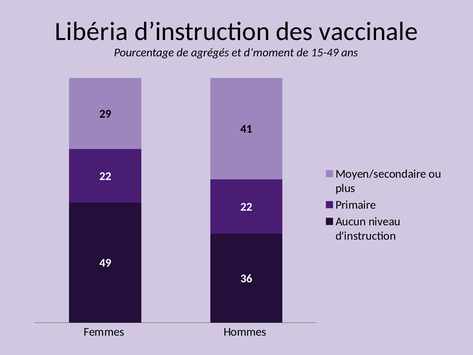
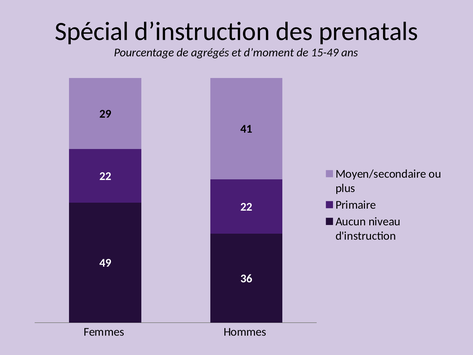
Libéria: Libéria -> Spécial (92, 31)
vaccinale: vaccinale -> prenatals (368, 31)
